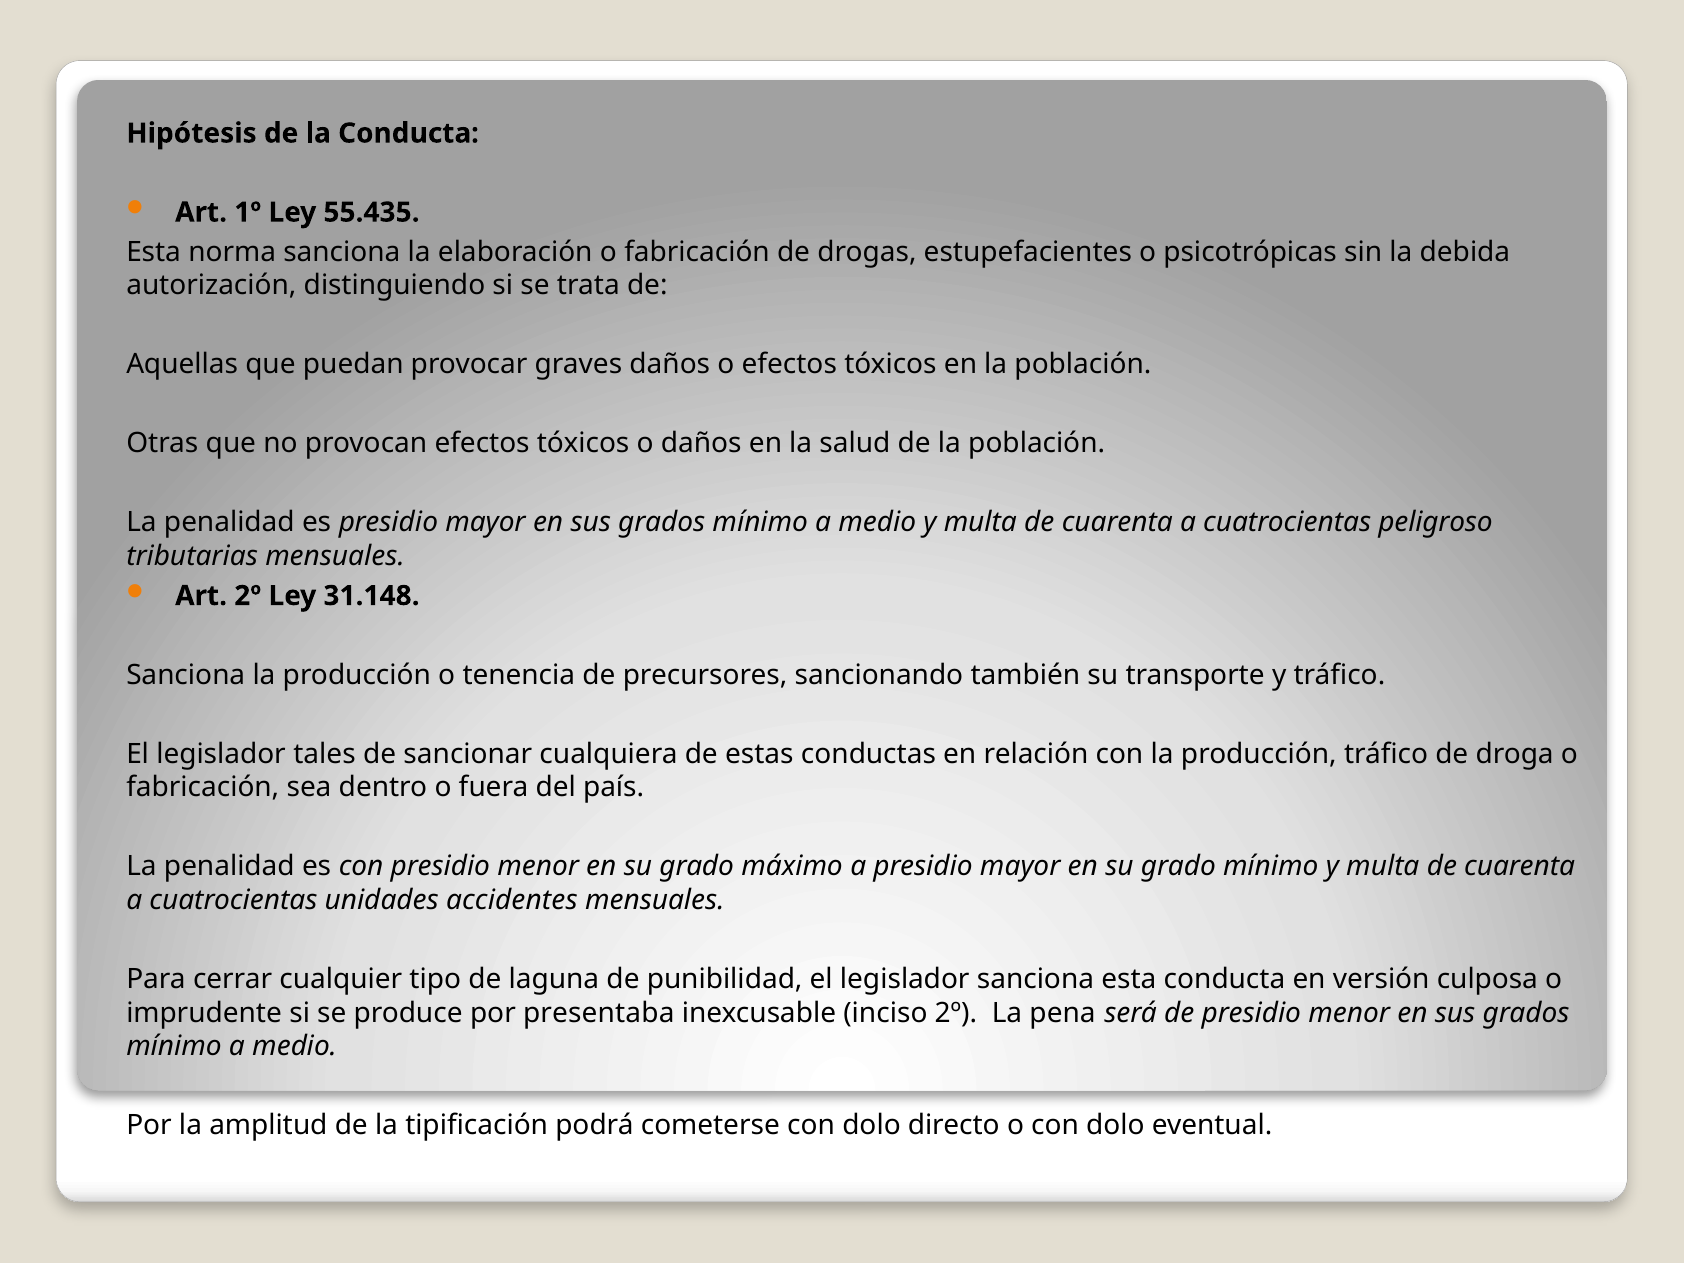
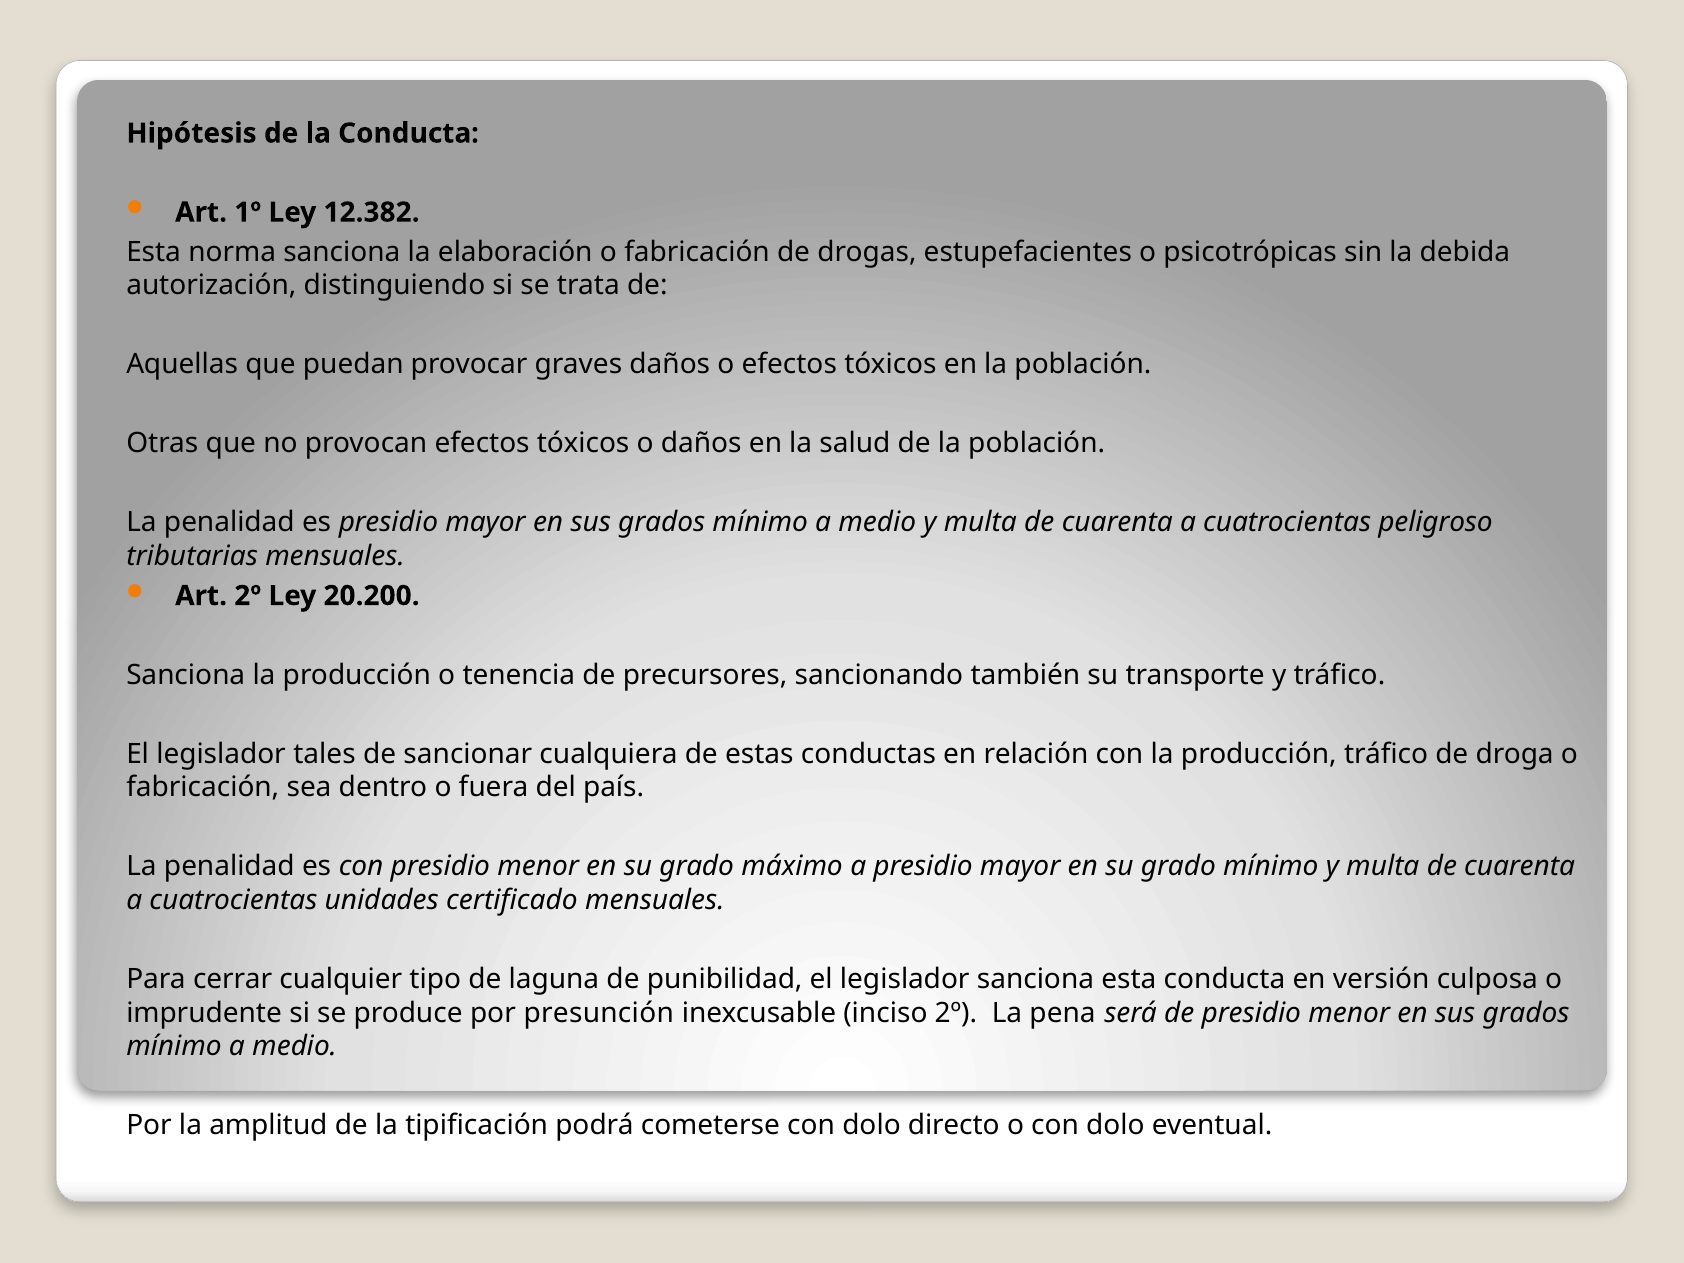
55.435: 55.435 -> 12.382 (372, 212)
31.148: 31.148 -> 20.200 (372, 596)
accidentes: accidentes -> certificado (512, 900)
presentaba: presentaba -> presunción (599, 1013)
